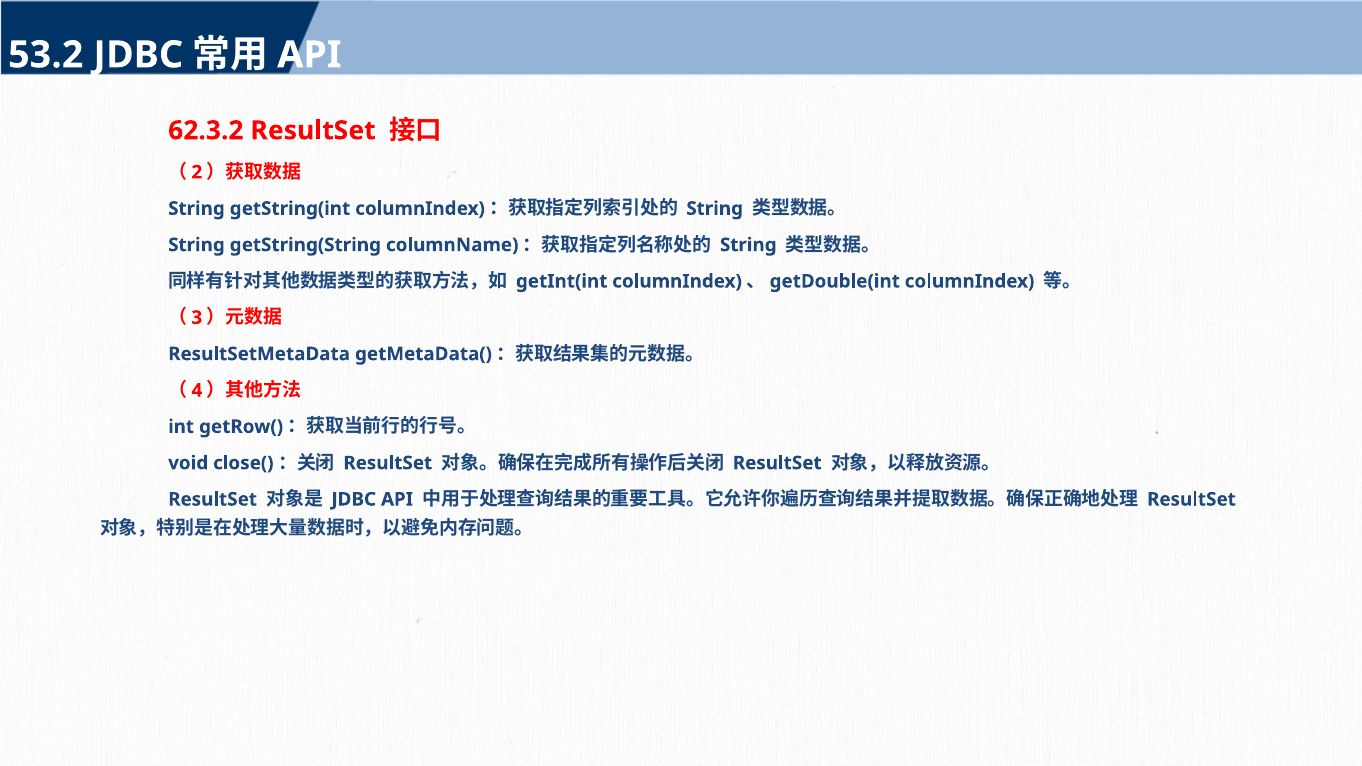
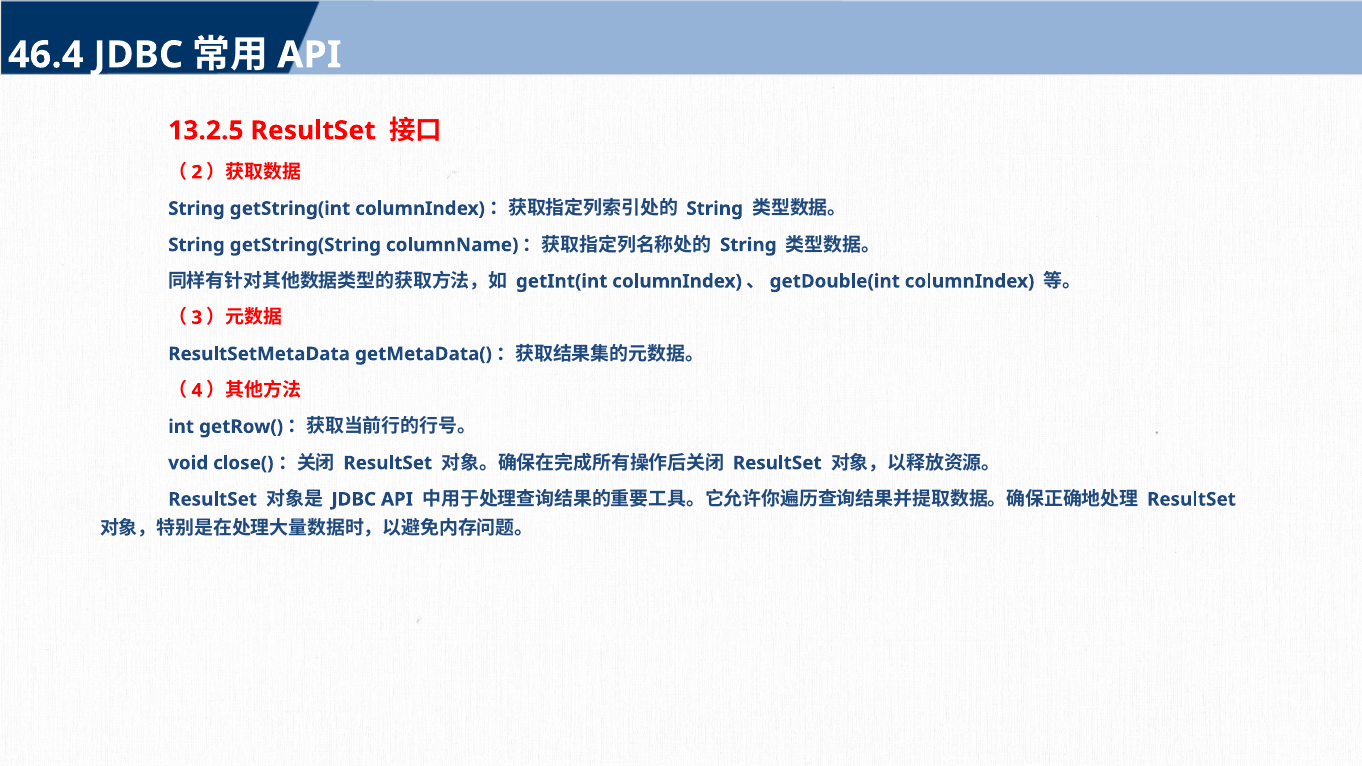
53.2: 53.2 -> 46.4 (46, 55)
62.3.2: 62.3.2 -> 13.2.5 (206, 131)
